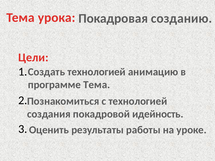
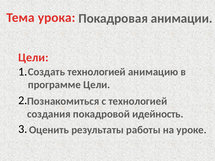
созданию: созданию -> анимации (182, 18)
программе Тема: Тема -> Цели (97, 85)
